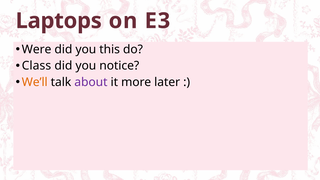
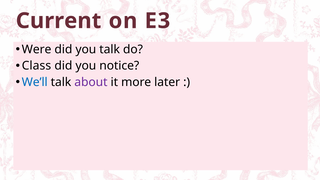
Laptops: Laptops -> Current (59, 21)
you this: this -> talk (110, 49)
We’ll colour: orange -> blue (35, 82)
